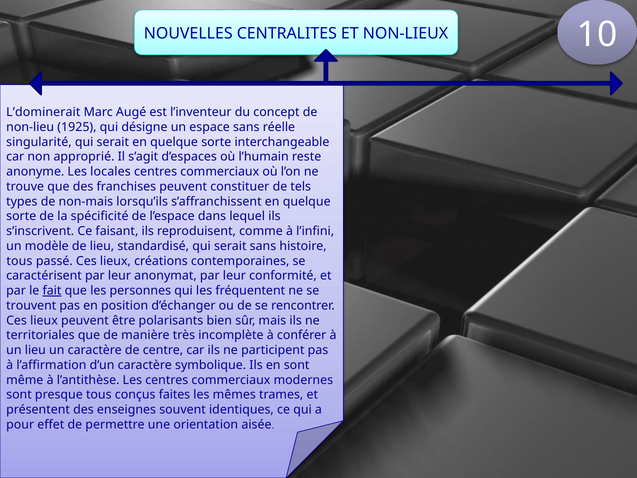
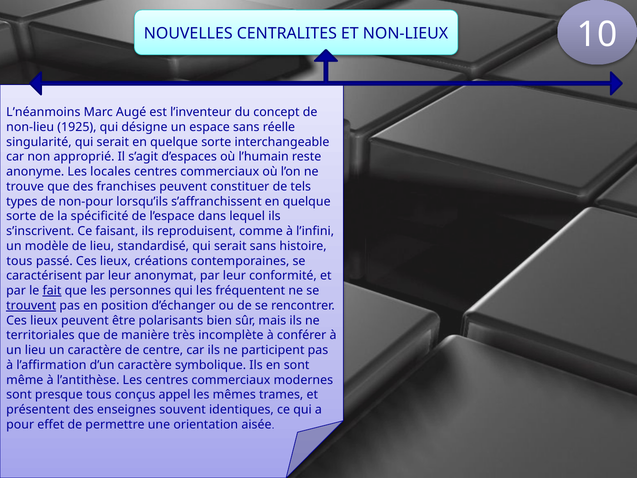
L’dominerait: L’dominerait -> L’néanmoins (43, 112)
non-mais: non-mais -> non-pour (86, 201)
trouvent underline: none -> present (31, 305)
faites: faites -> appel (175, 395)
